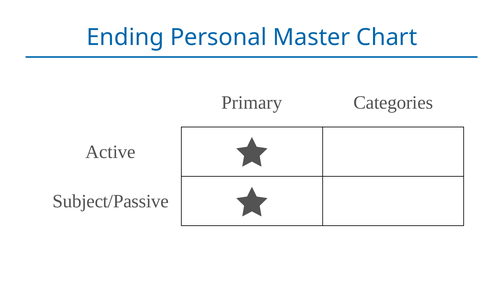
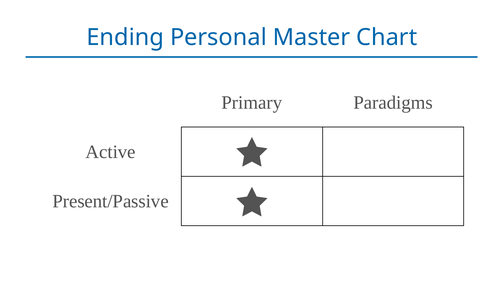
Categories: Categories -> Paradigms (393, 103)
Subject/Passive: Subject/Passive -> Present/Passive (111, 201)
